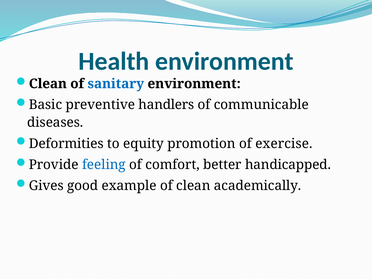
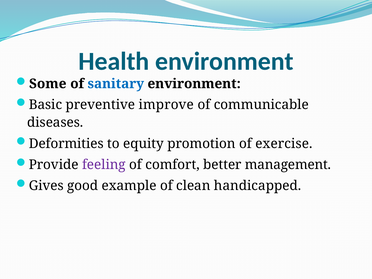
Clean: Clean -> Some (48, 84)
handlers: handlers -> improve (166, 105)
feeling colour: blue -> purple (104, 165)
handicapped: handicapped -> management (288, 165)
academically: academically -> handicapped (258, 186)
